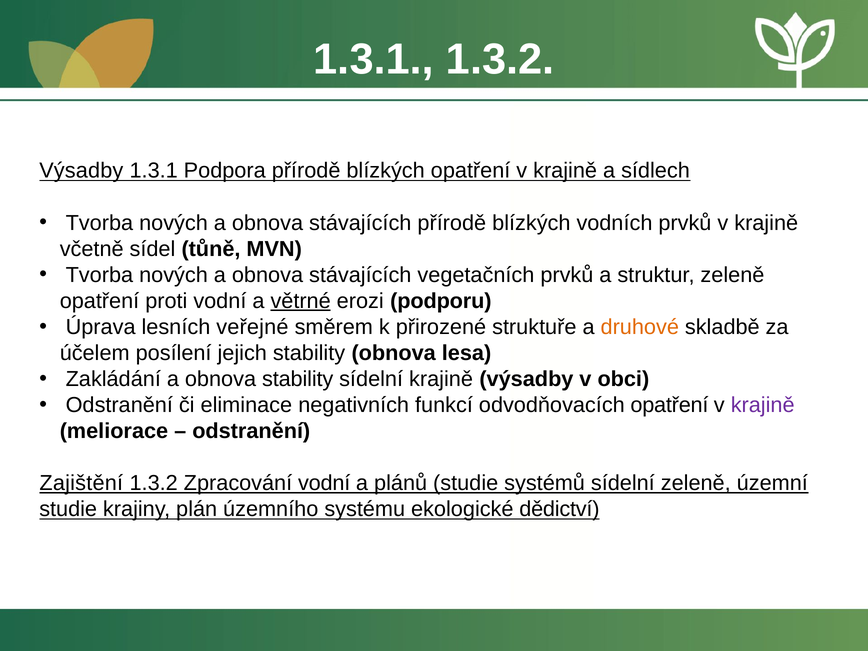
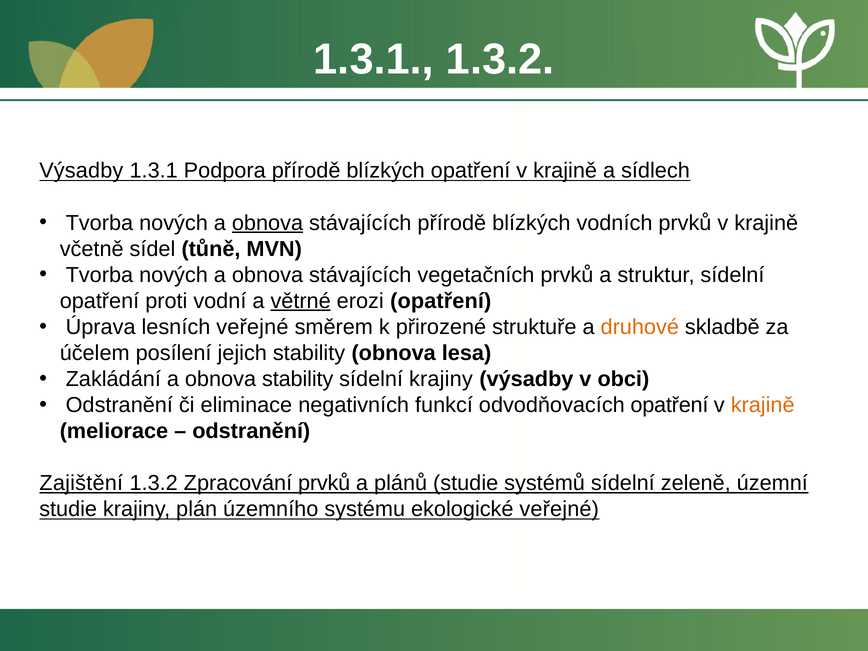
obnova underline: none -> present (267, 223)
struktur zeleně: zeleně -> sídelní (732, 275)
erozi podporu: podporu -> opatření (441, 301)
sídelní krajině: krajině -> krajiny (441, 379)
krajině colour: purple -> orange (763, 405)
Zpracování vodní: vodní -> prvků (324, 483)
ekologické dědictví: dědictví -> veřejné (559, 509)
